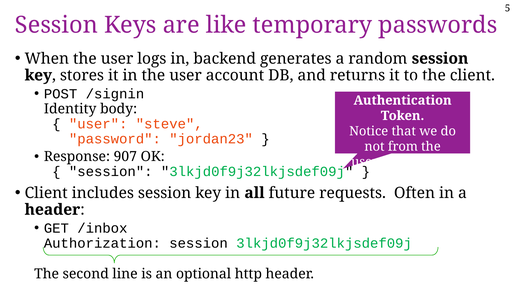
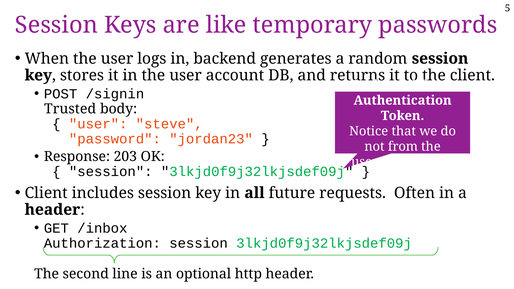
Identity: Identity -> Trusted (70, 109)
907: 907 -> 203 (125, 157)
